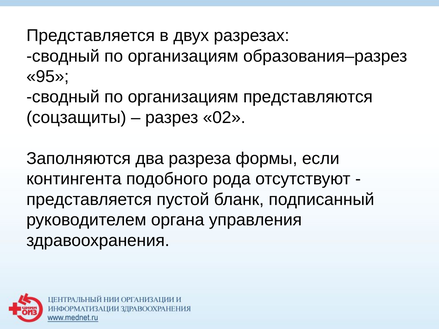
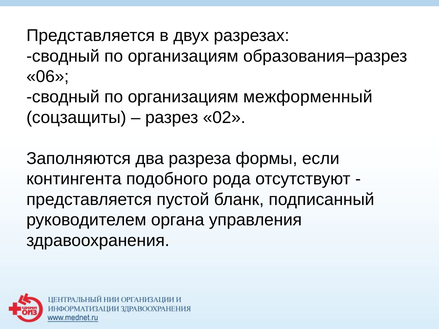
95: 95 -> 06 (48, 77)
представляются: представляются -> межформенный (308, 97)
